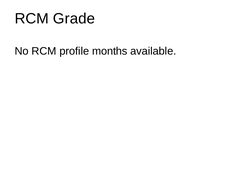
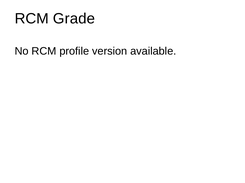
months: months -> version (110, 51)
